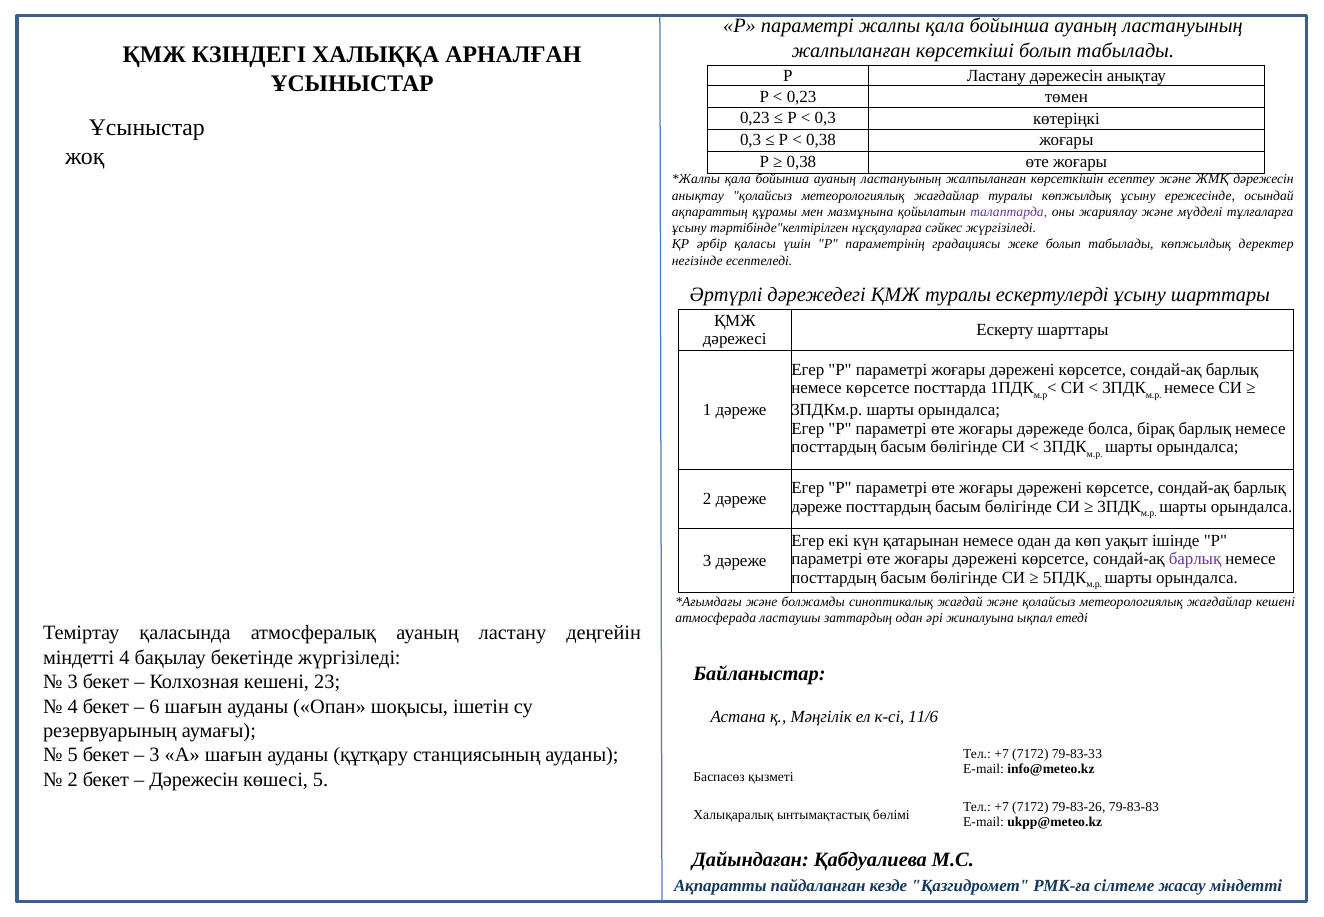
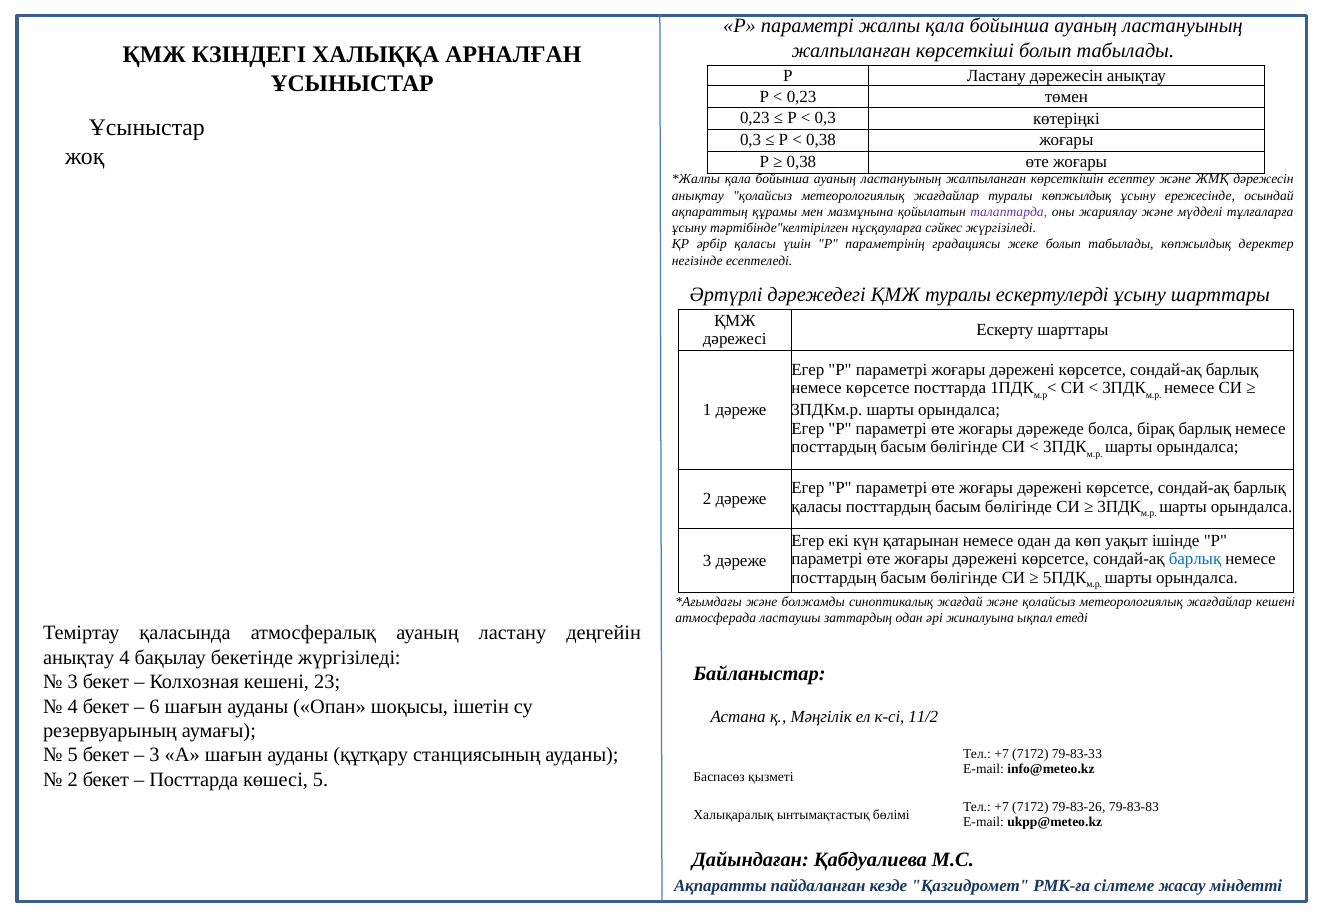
дәреже: дәреже -> қаласы (817, 507)
барлық colour: purple -> blue (1195, 559)
міндетті: міндетті -> анықтау (79, 657)
11/6: 11/6 -> 11/2 (923, 716)
Дәрежесін: Дәрежесін -> Посттарда (194, 779)
